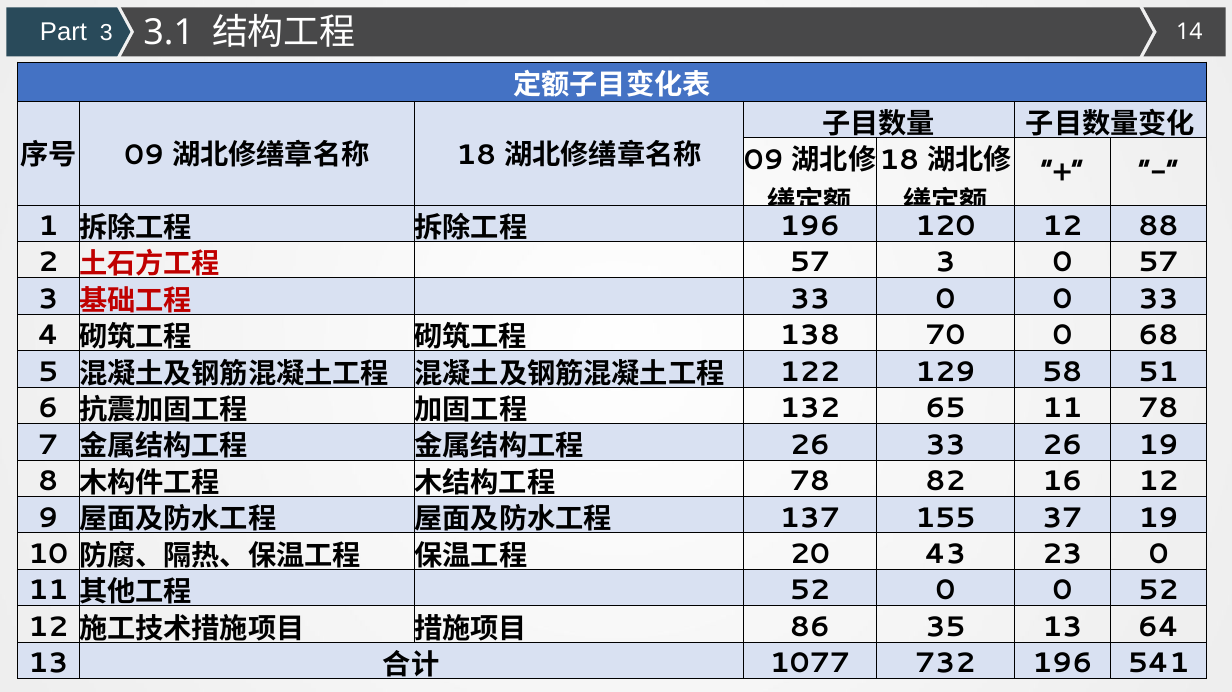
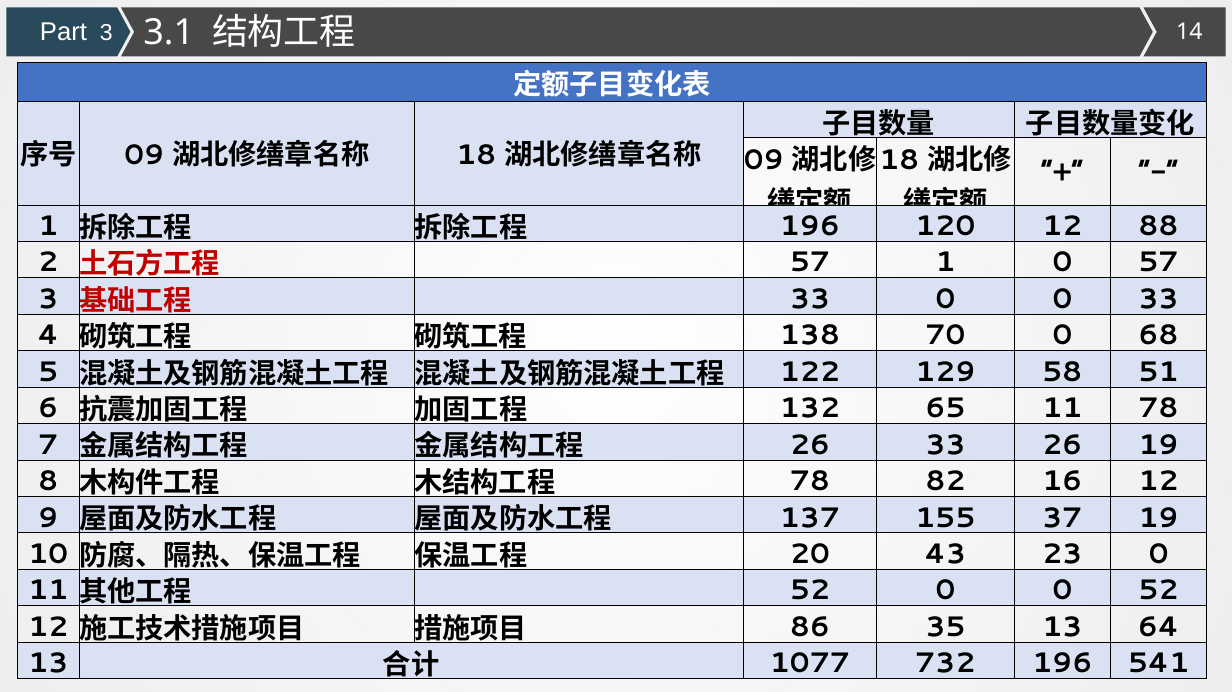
3: 3 -> 1 (945, 263)
